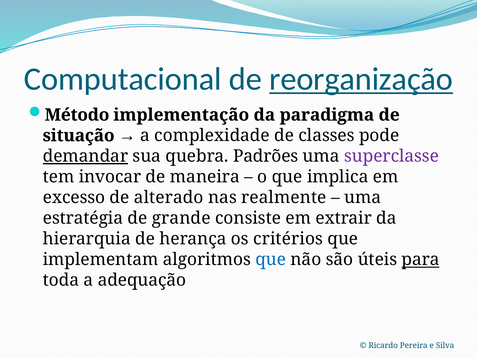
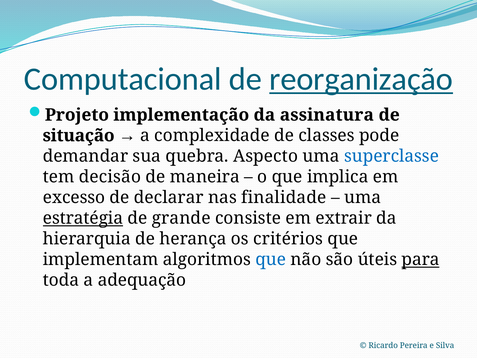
Método: Método -> Projeto (77, 115)
paradigma: paradigma -> assinatura (327, 115)
demandar underline: present -> none (85, 156)
Padrões: Padrões -> Aspecto (266, 156)
superclasse colour: purple -> blue (392, 156)
invocar: invocar -> decisão (110, 177)
alterado: alterado -> declarar (169, 197)
realmente: realmente -> finalidade (284, 197)
estratégia underline: none -> present (83, 218)
